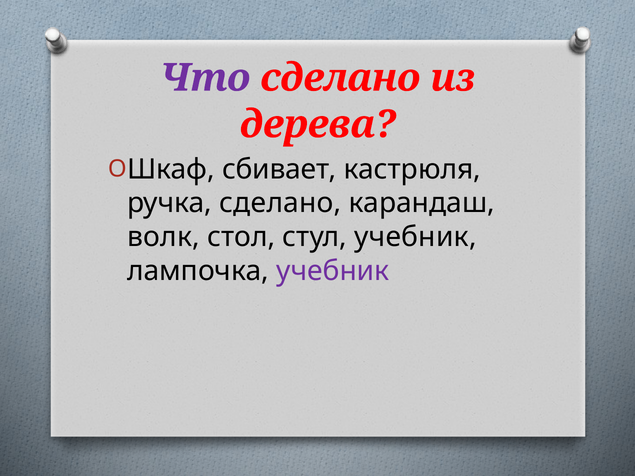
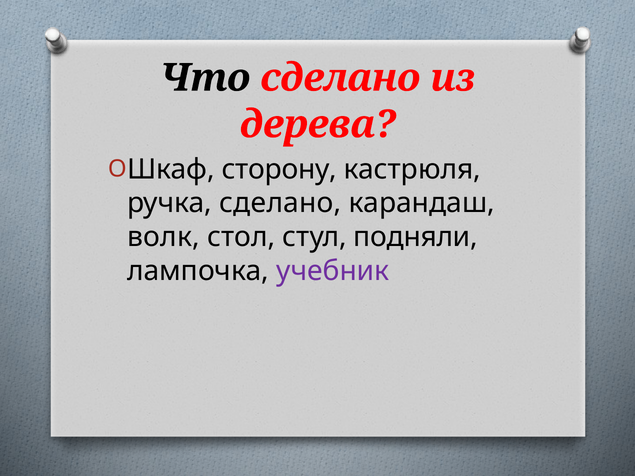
Что colour: purple -> black (205, 78)
сбивает: сбивает -> сторону (279, 169)
стул учебник: учебник -> подняли (416, 237)
